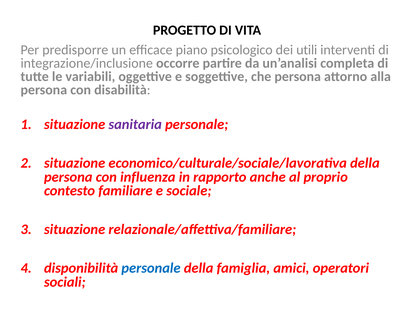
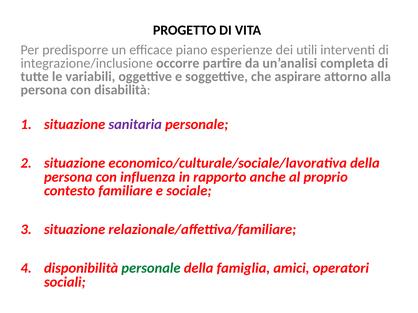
psicologico: psicologico -> esperienze (242, 50)
che persona: persona -> aspirare (298, 77)
personale colour: blue -> green (151, 269)
